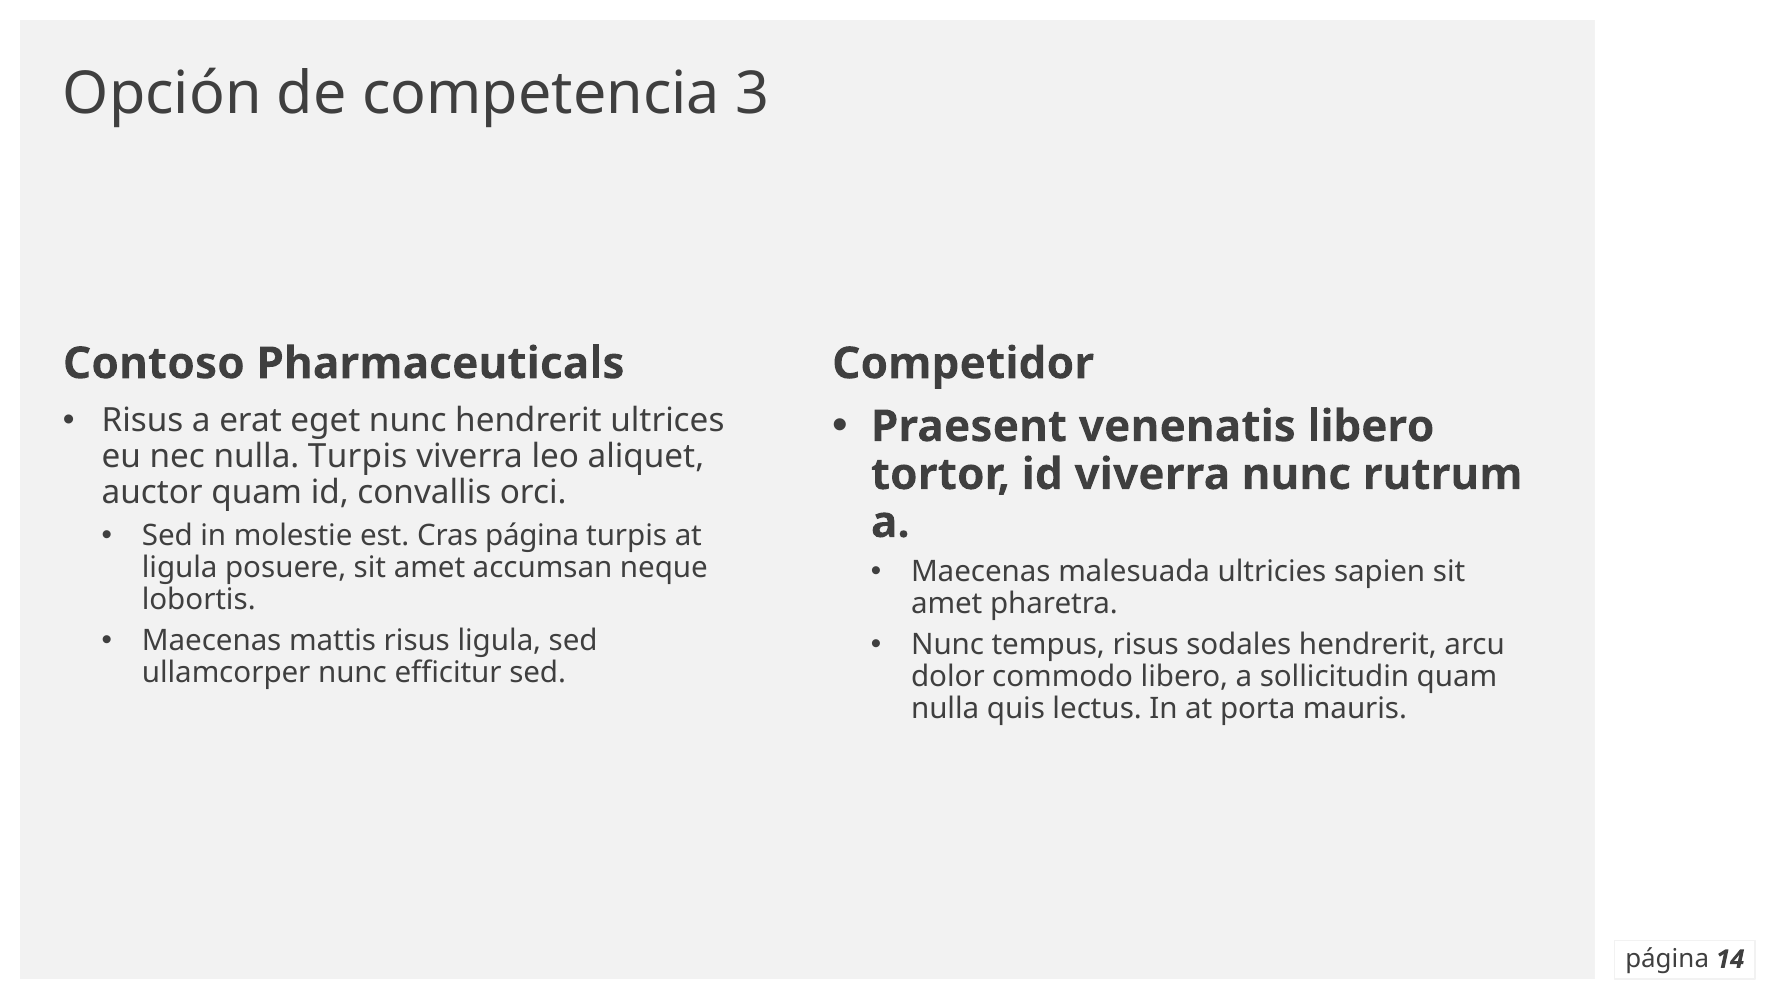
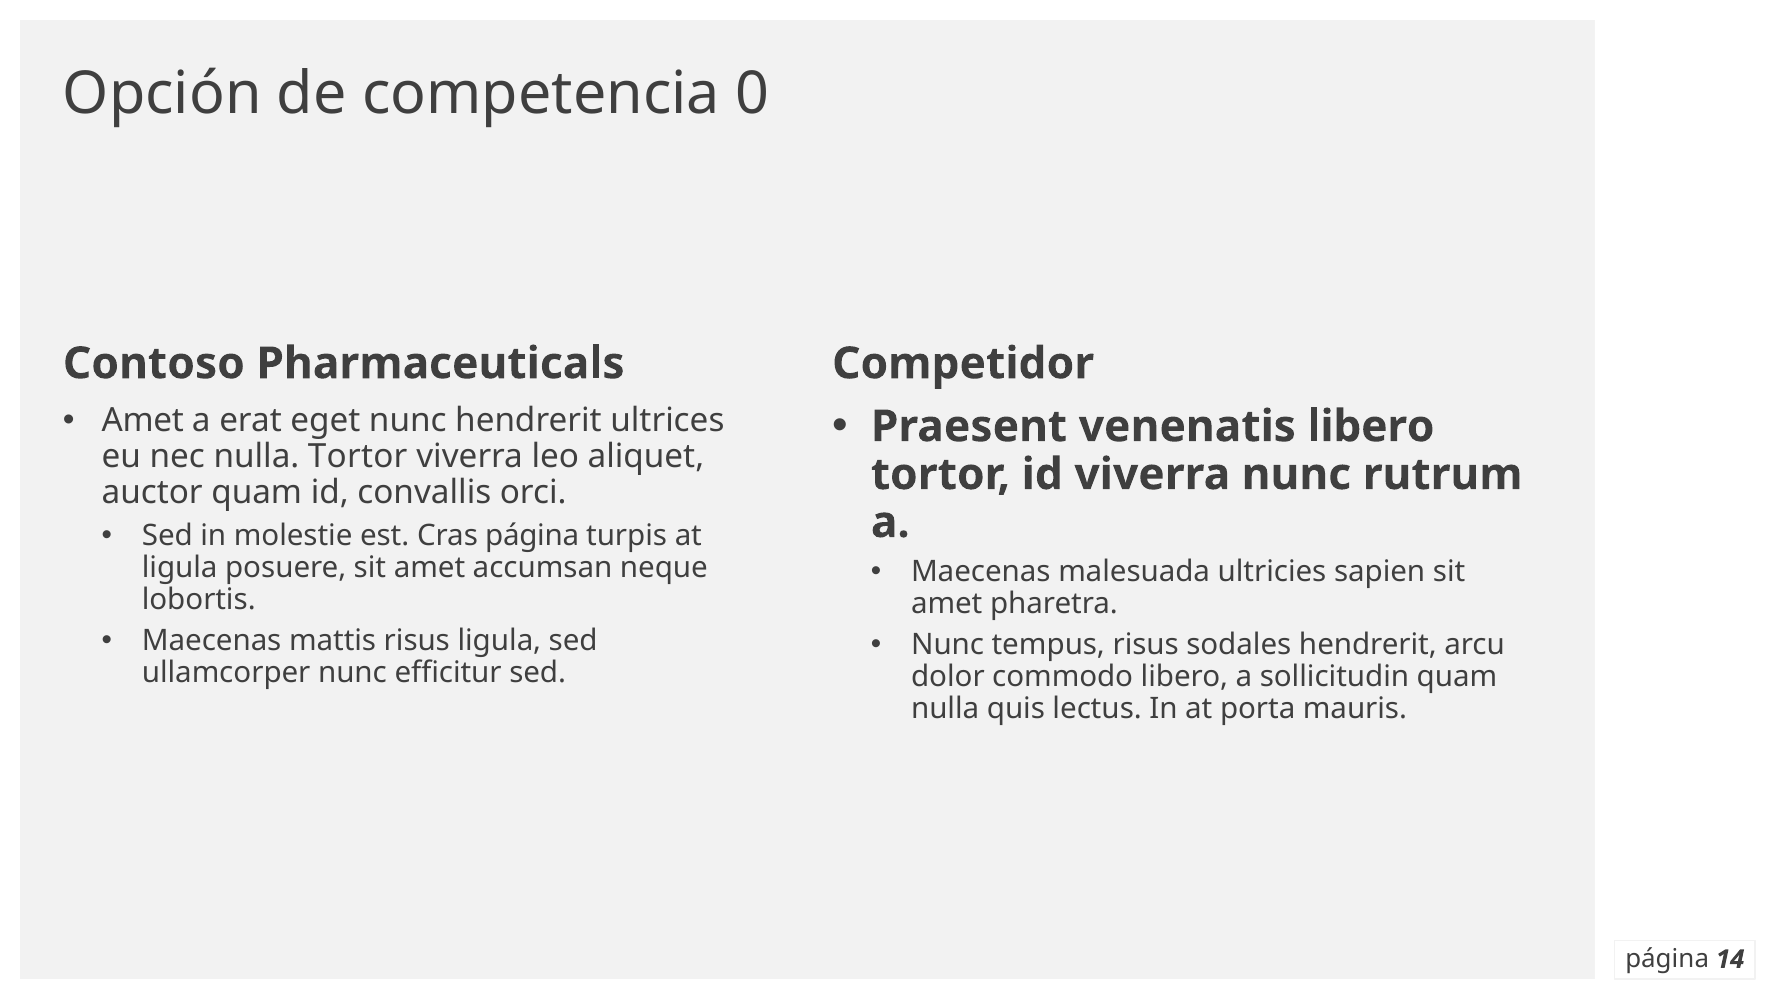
3: 3 -> 0 (752, 94)
Risus: Risus -> Amet (143, 420)
nulla Turpis: Turpis -> Tortor (358, 456)
